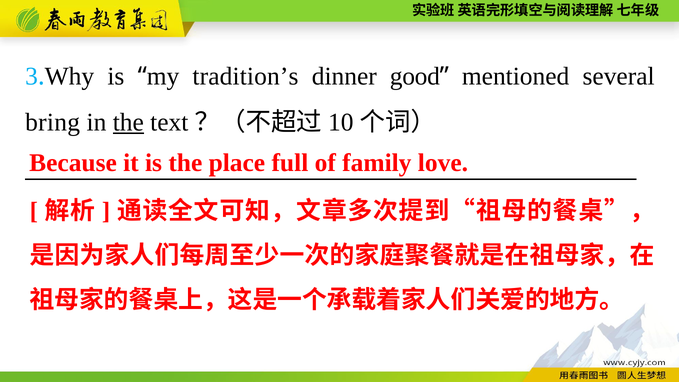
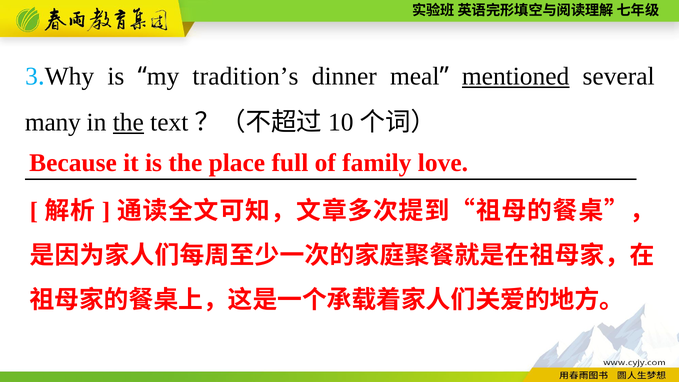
good: good -> meal (415, 76)
mentioned underline: none -> present (516, 76)
bring: bring -> many (53, 122)
